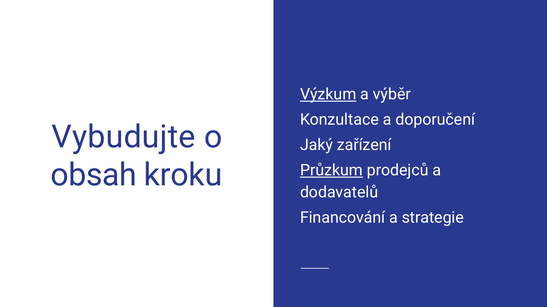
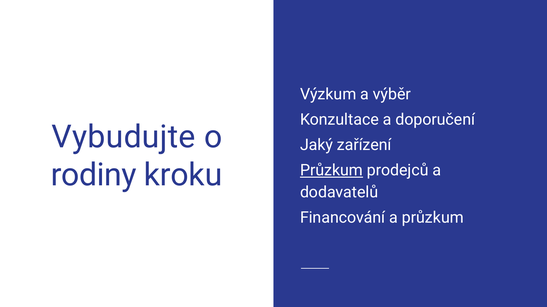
Výzkum underline: present -> none (328, 95)
obsah: obsah -> rodiny (94, 175)
a strategie: strategie -> průzkum (433, 218)
